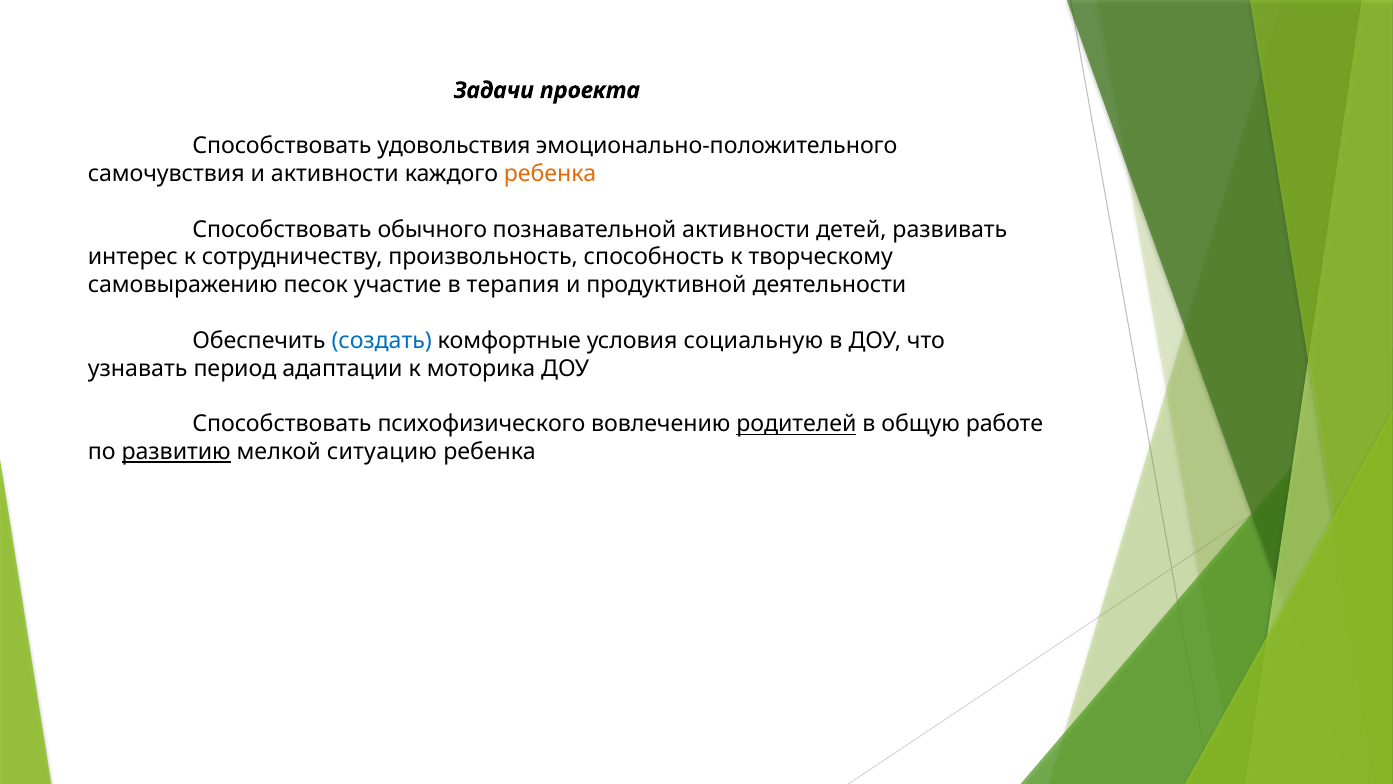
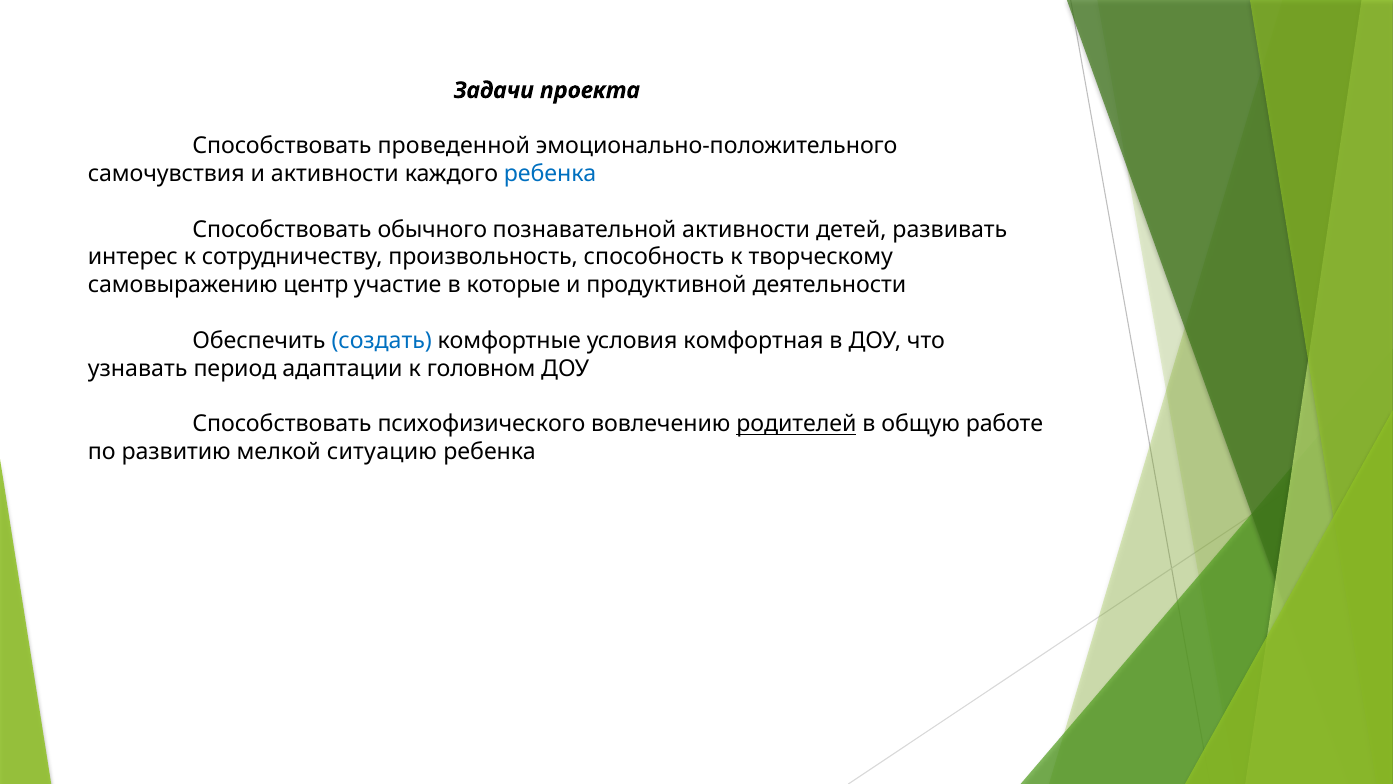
удовольствия: удовольствия -> проведенной (454, 146)
ребенка colour: orange -> blue (550, 174)
песок: песок -> центр (316, 285)
терапия: терапия -> которые (513, 285)
социальную: социальную -> комфортная (753, 341)
моторика: моторика -> головном (481, 368)
развитию underline: present -> none (176, 452)
